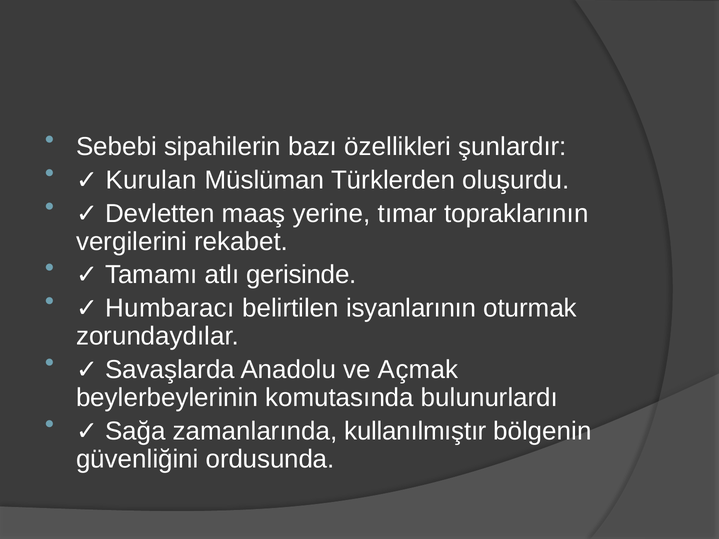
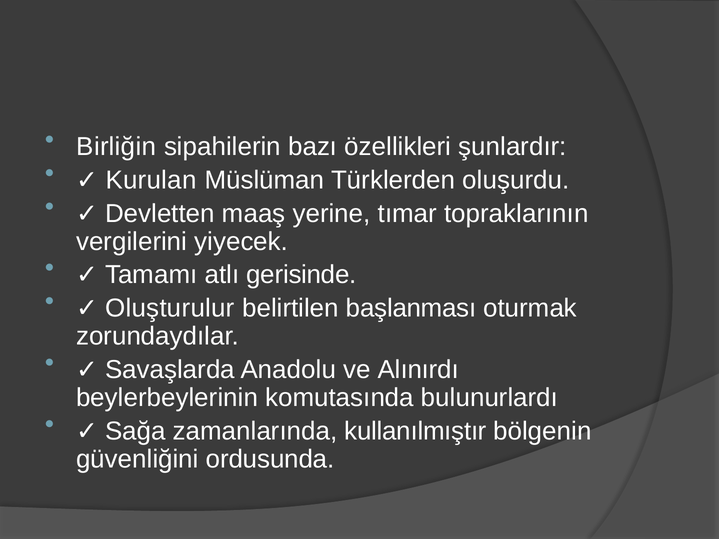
Sebebi: Sebebi -> Birliğin (116, 147)
rekabet: rekabet -> yiyecek (241, 242)
Humbaracı: Humbaracı -> Oluşturulur (170, 308)
isyanlarının: isyanlarının -> başlanması (411, 308)
Açmak: Açmak -> Alınırdı (418, 370)
